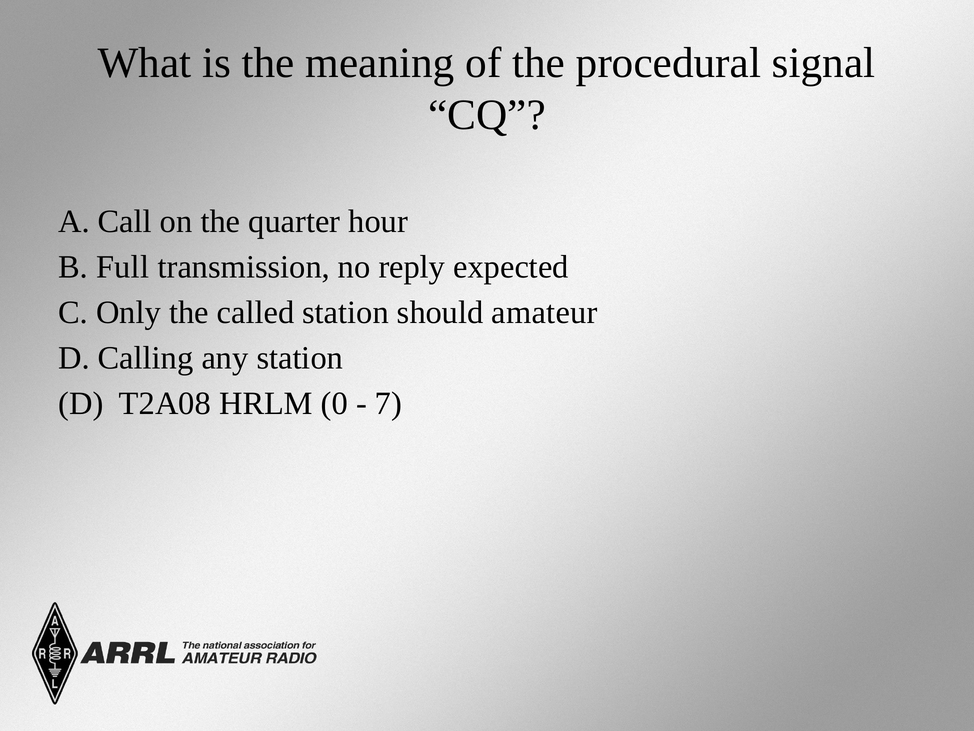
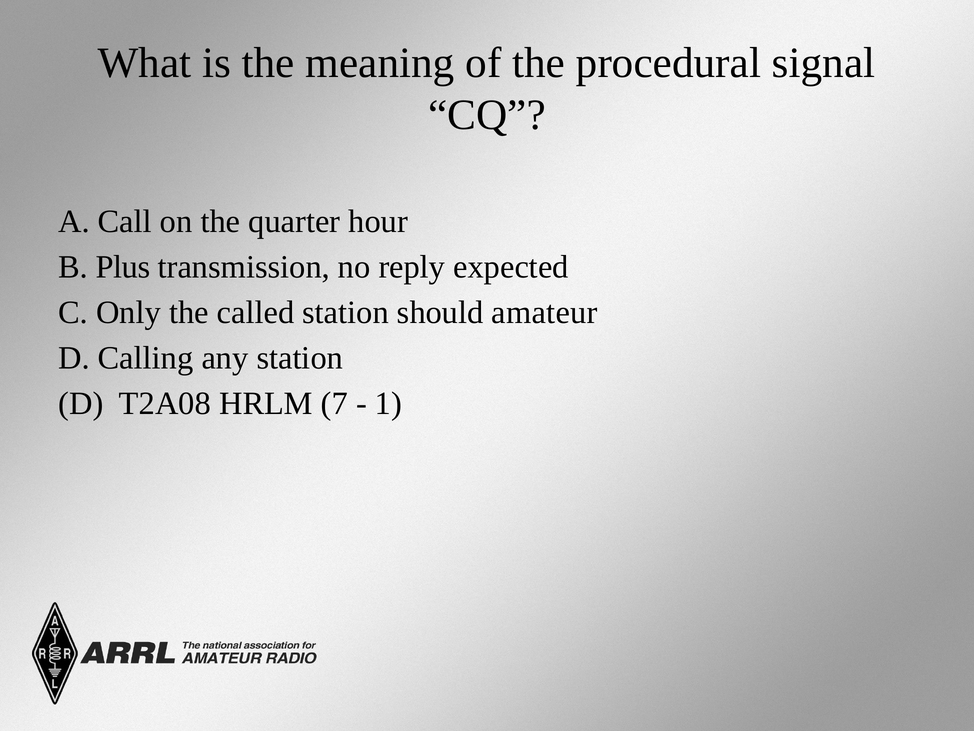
Full: Full -> Plus (123, 267)
0: 0 -> 7 (334, 403)
7: 7 -> 1 (388, 403)
